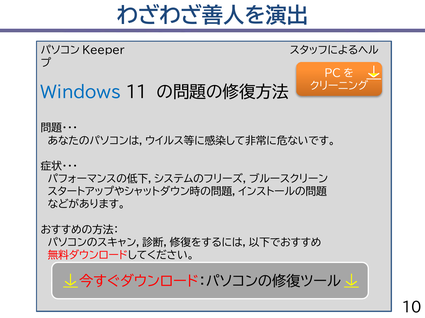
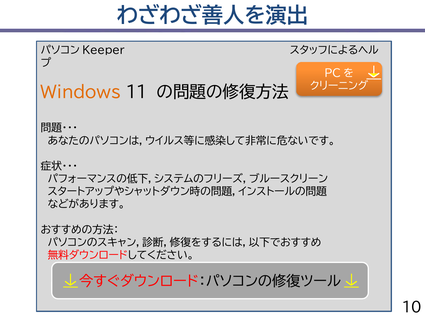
Windows colour: blue -> orange (81, 93)
